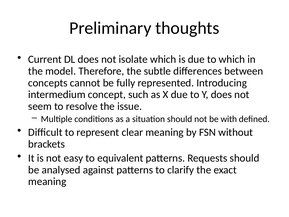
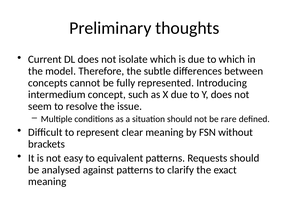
with: with -> rare (229, 119)
